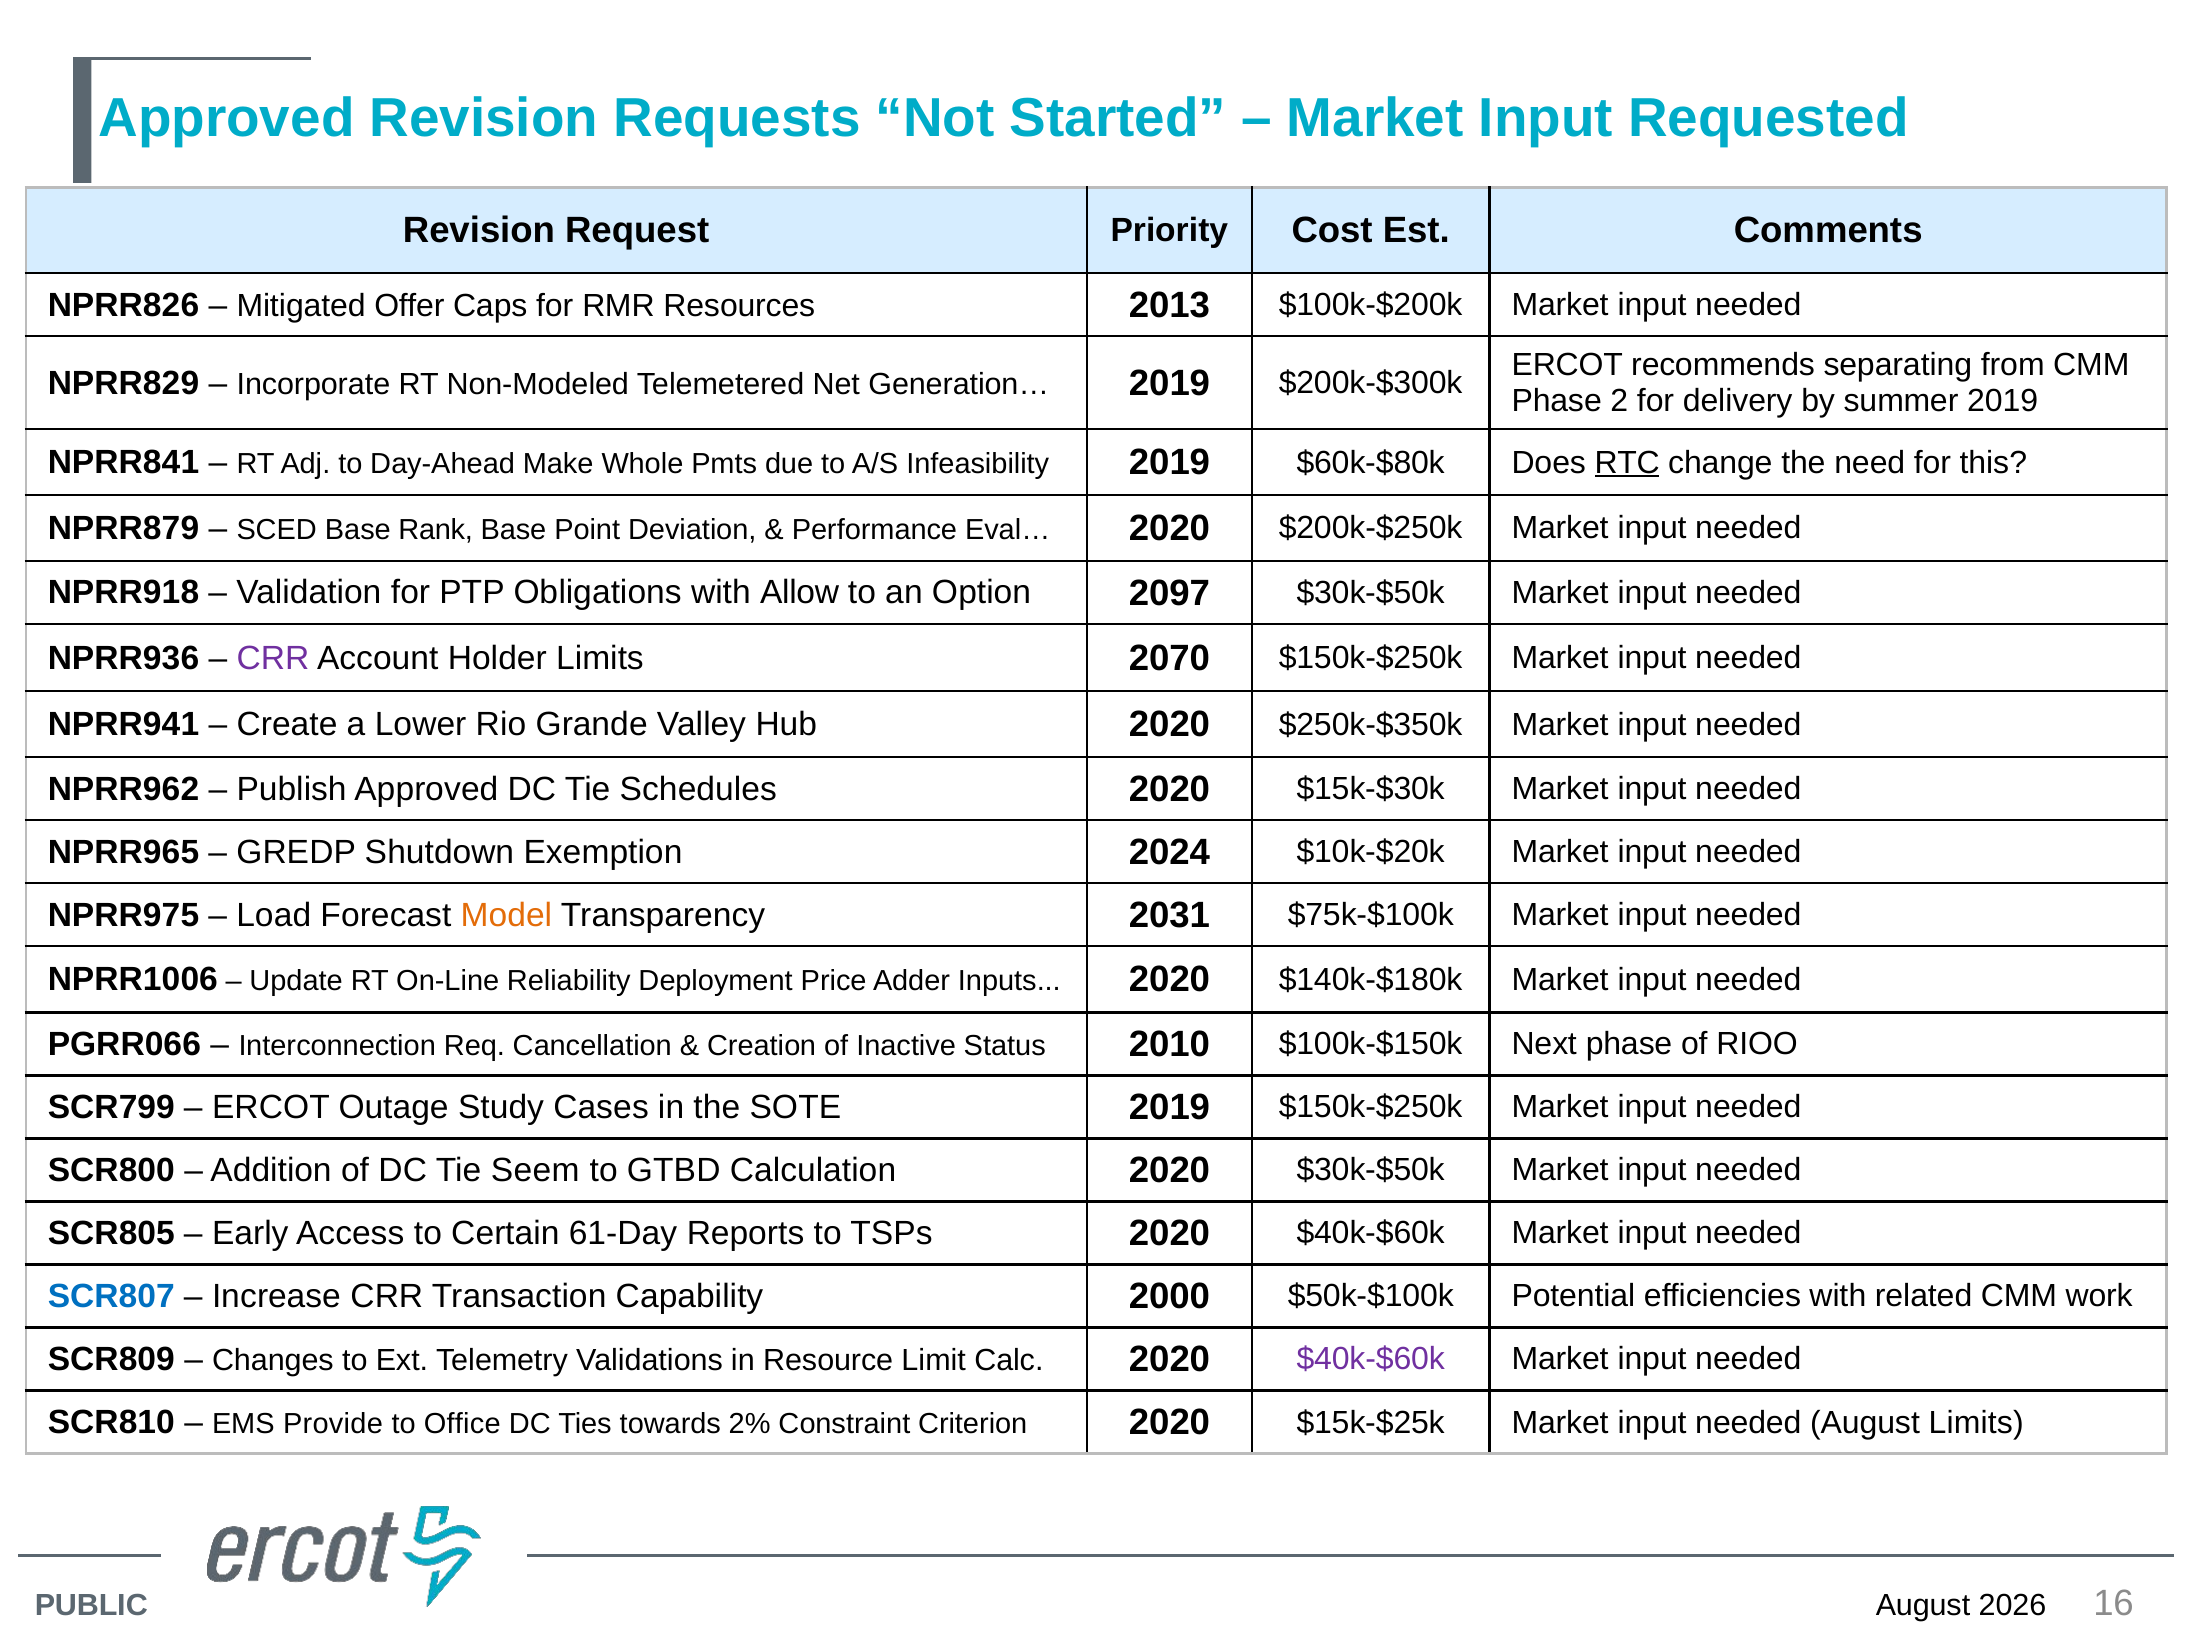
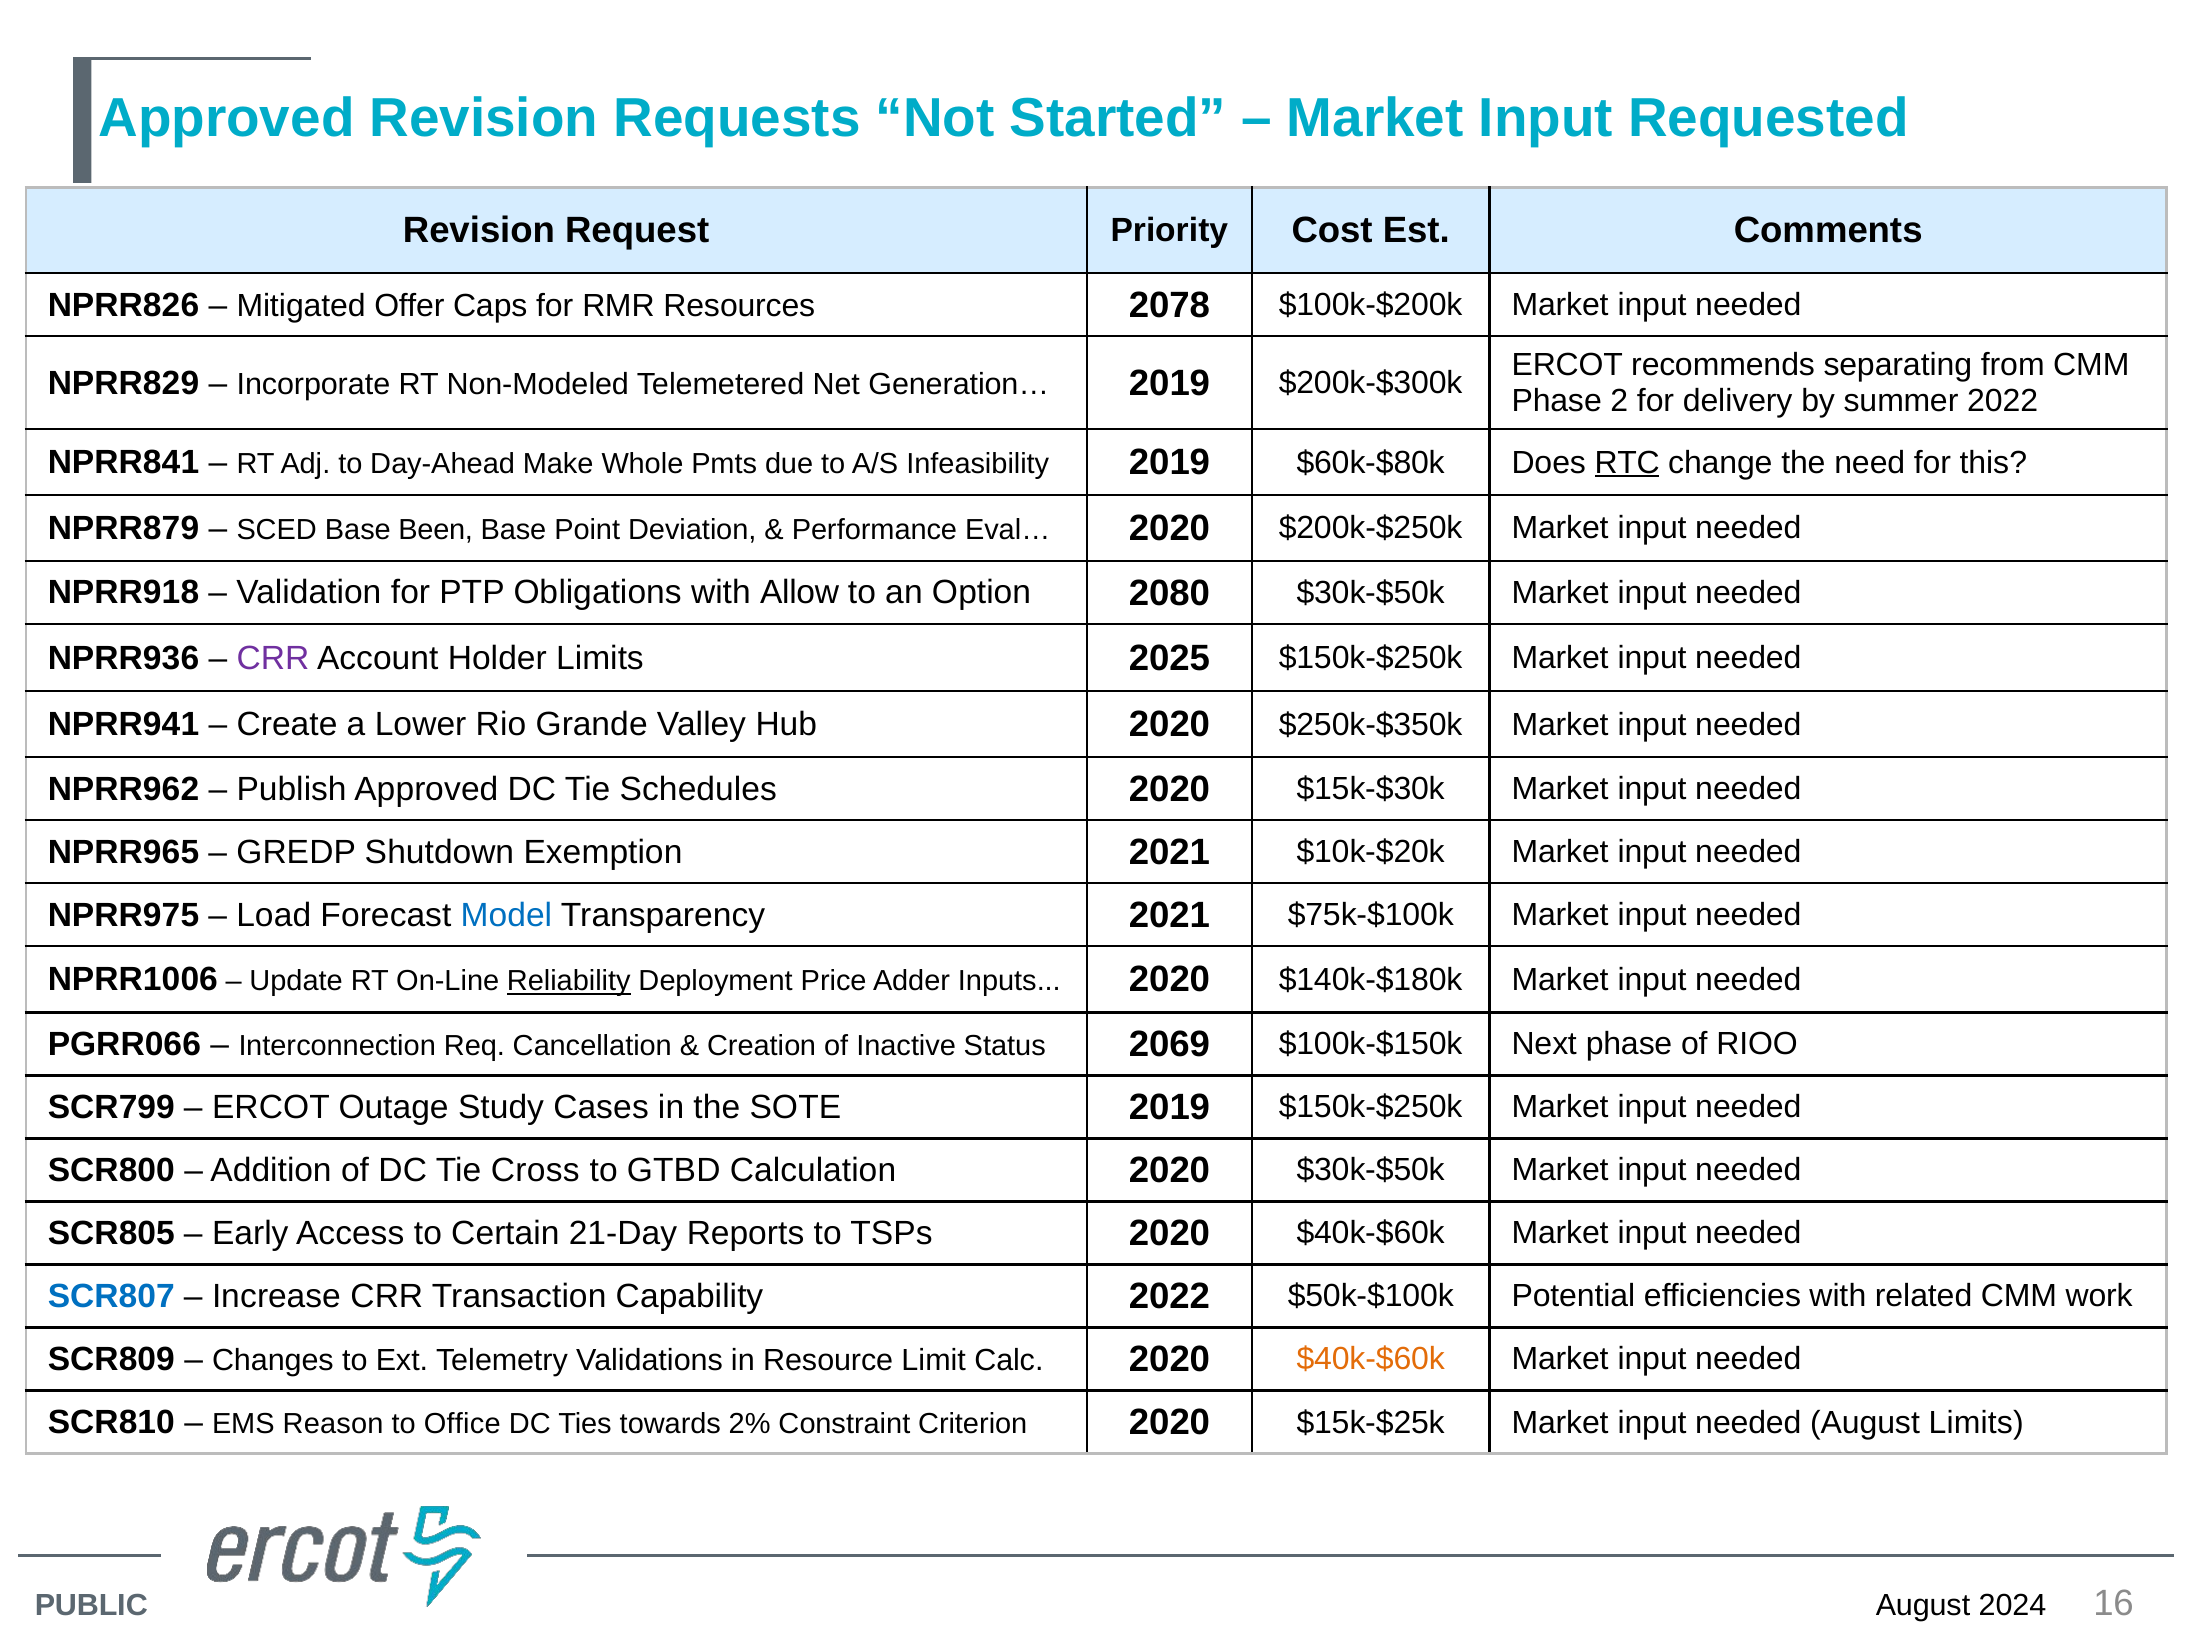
2013: 2013 -> 2078 (1169, 305)
summer 2019: 2019 -> 2022 (2003, 401)
Rank: Rank -> Been (436, 530)
2097: 2097 -> 2080 (1169, 593)
2070: 2070 -> 2025 (1169, 658)
Exemption 2024: 2024 -> 2021 (1169, 852)
Model colour: orange -> blue (506, 915)
Transparency 2031: 2031 -> 2021 (1169, 915)
Reliability underline: none -> present (569, 981)
2010: 2010 -> 2069 (1169, 1044)
Seem: Seem -> Cross (535, 1170)
61-Day: 61-Day -> 21-Day (623, 1233)
Capability 2000: 2000 -> 2022 (1169, 1297)
$40k-$60k colour: purple -> orange (1371, 1359)
Provide: Provide -> Reason (333, 1424)
2026: 2026 -> 2024 (2012, 1605)
